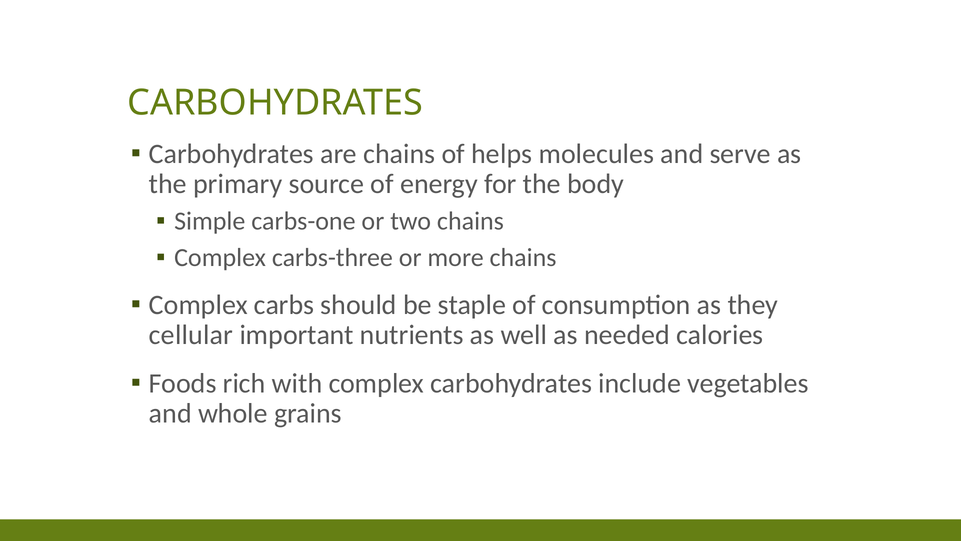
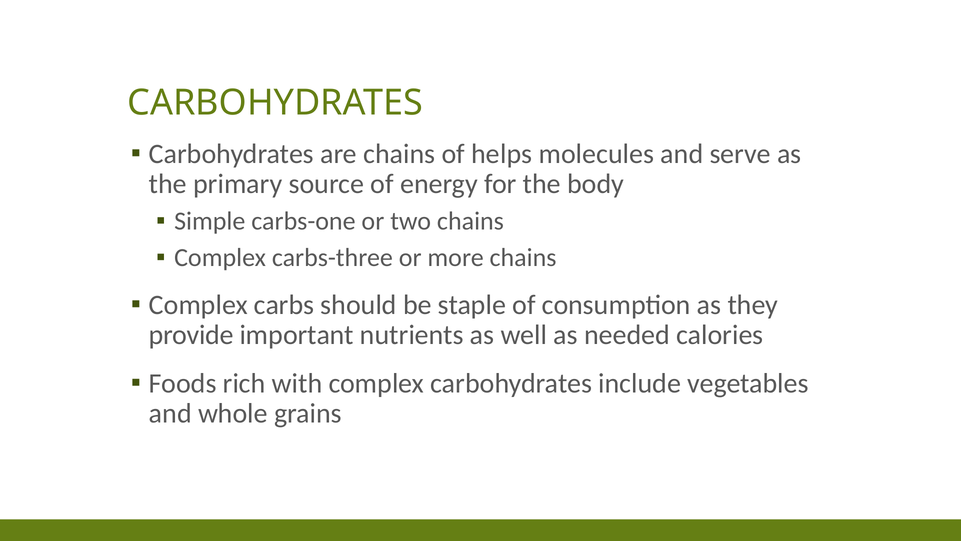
cellular: cellular -> provide (191, 335)
